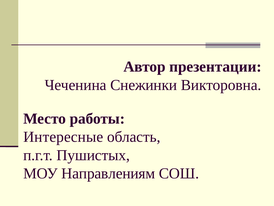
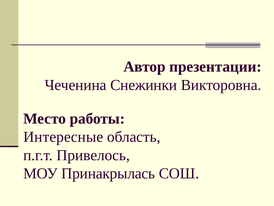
Пушистых: Пушистых -> Привелось (93, 155)
Направлениям: Направлениям -> Принакрылась (108, 173)
